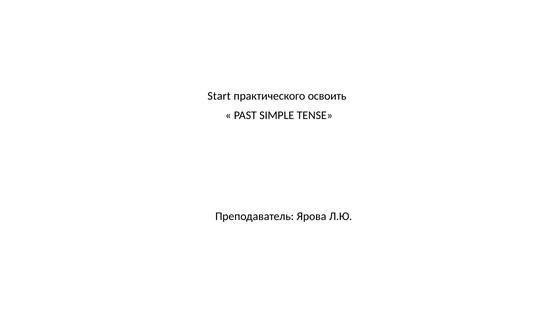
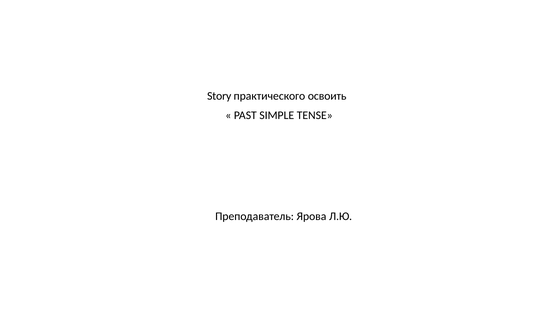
Start: Start -> Story (219, 96)
